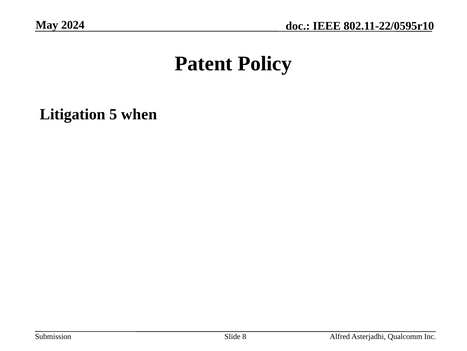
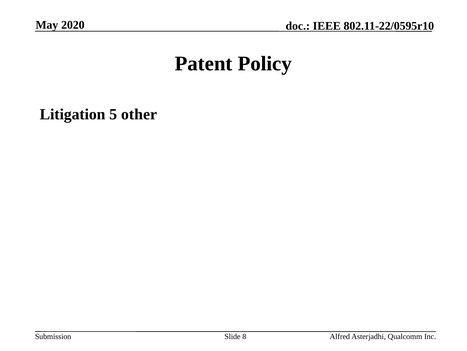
2024: 2024 -> 2020 (73, 25)
when: when -> other (139, 114)
